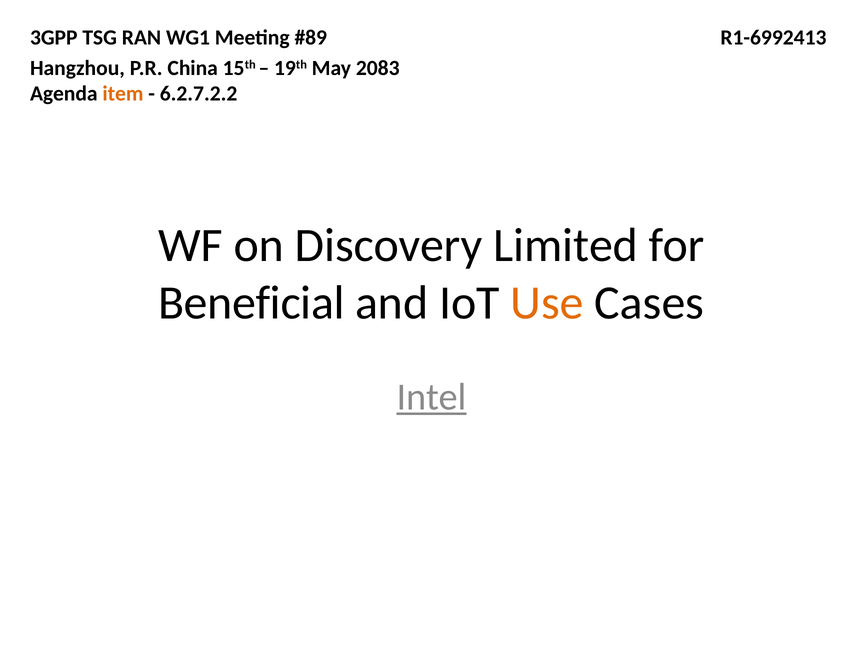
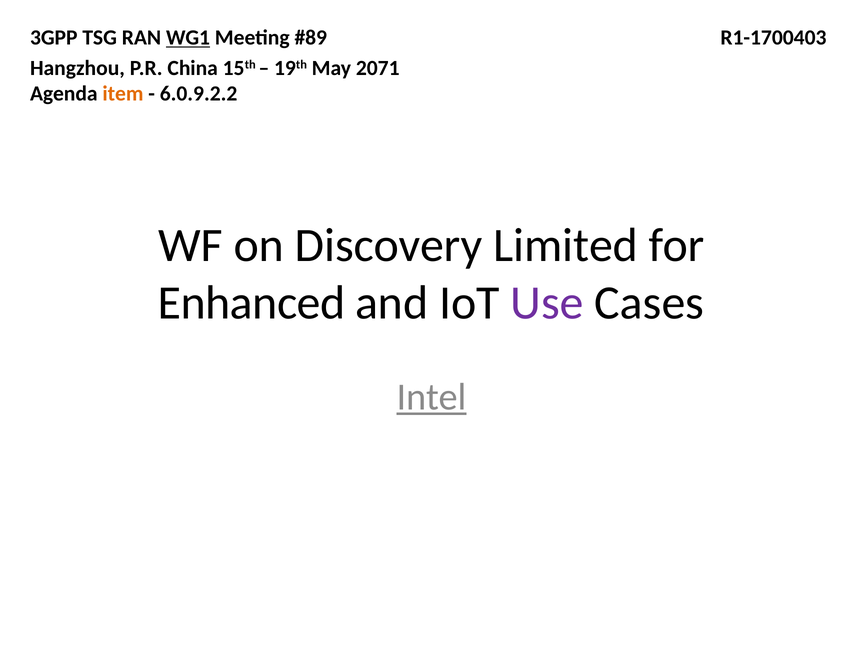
WG1 underline: none -> present (188, 38)
R1-6992413: R1-6992413 -> R1-1700403 (773, 38)
2083: 2083 -> 2071 (378, 68)
6.2.7.2.2: 6.2.7.2.2 -> 6.0.9.2.2 (199, 94)
Beneficial: Beneficial -> Enhanced (251, 303)
Use colour: orange -> purple (547, 303)
